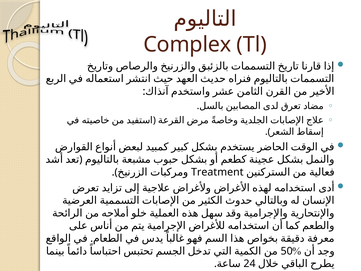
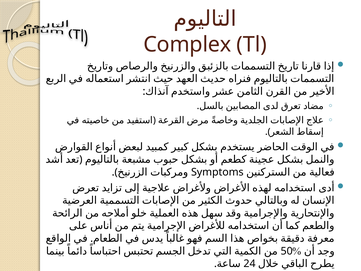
Treatment: Treatment -> Symptoms (217, 172)
